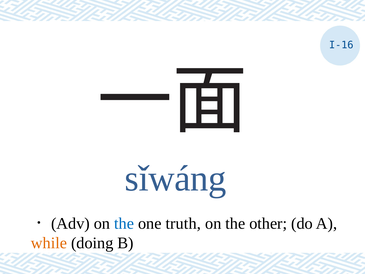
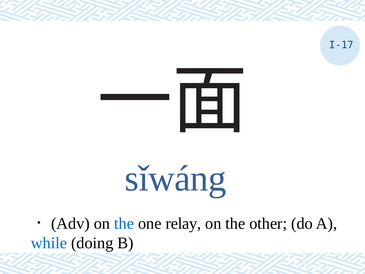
I-16: I-16 -> I-17 (341, 45)
truth: truth -> relay (183, 223)
while colour: orange -> blue (49, 243)
